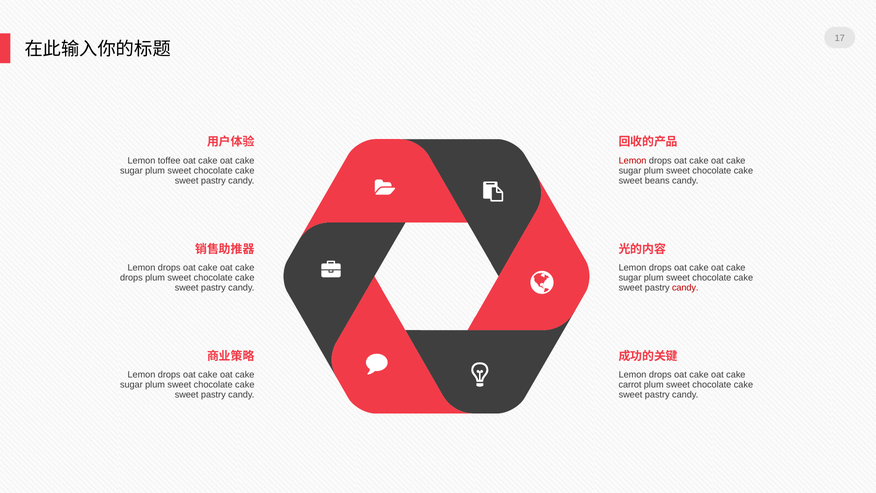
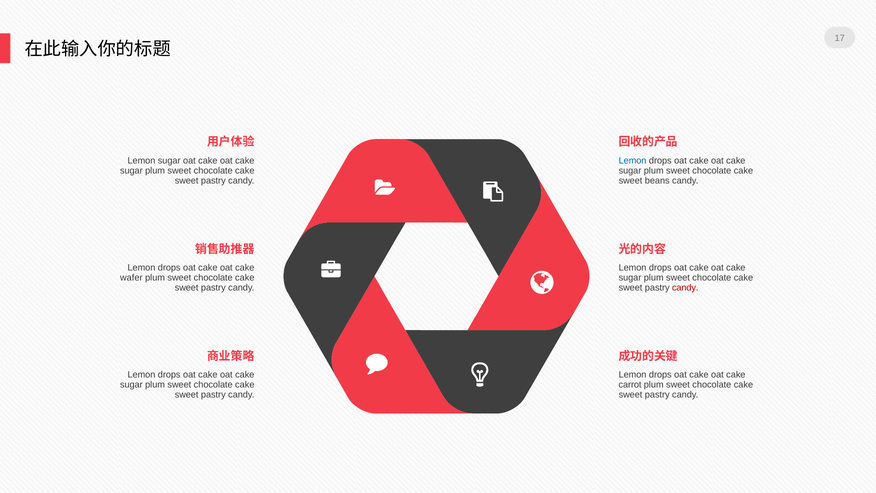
Lemon toffee: toffee -> sugar (169, 161)
Lemon colour: red -> blue (633, 161)
drops: drops -> wafer (131, 278)
